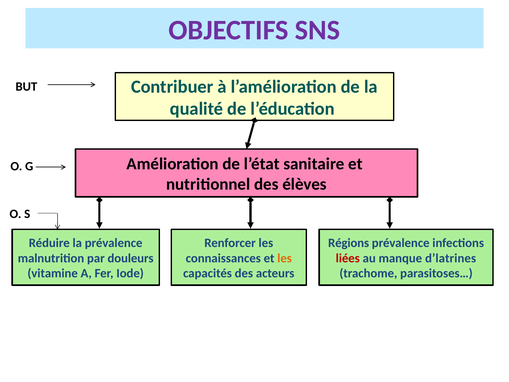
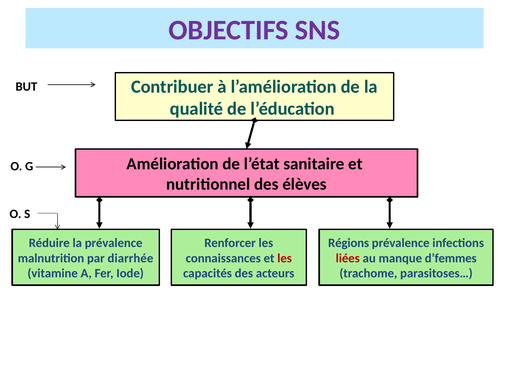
douleurs: douleurs -> diarrhée (130, 258)
les colour: orange -> red (285, 258)
d’latrines: d’latrines -> d’femmes (451, 258)
